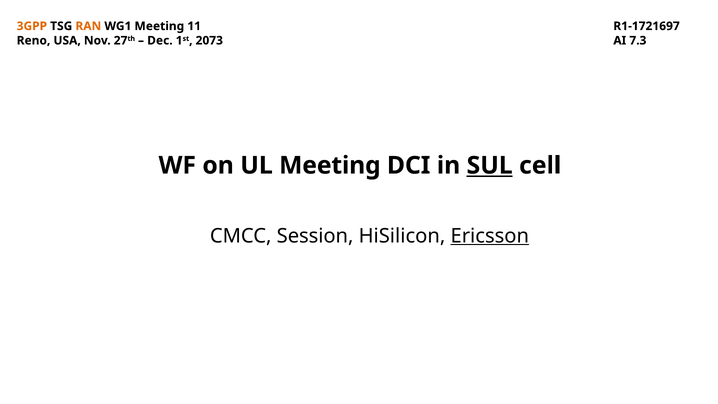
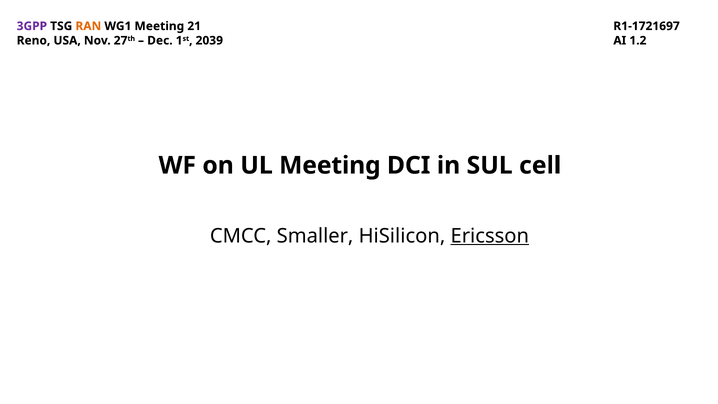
3GPP colour: orange -> purple (32, 26)
11: 11 -> 21 (194, 26)
2073: 2073 -> 2039 (209, 41)
7.3: 7.3 -> 1.2 (638, 41)
SUL underline: present -> none (490, 165)
Session: Session -> Smaller (315, 236)
